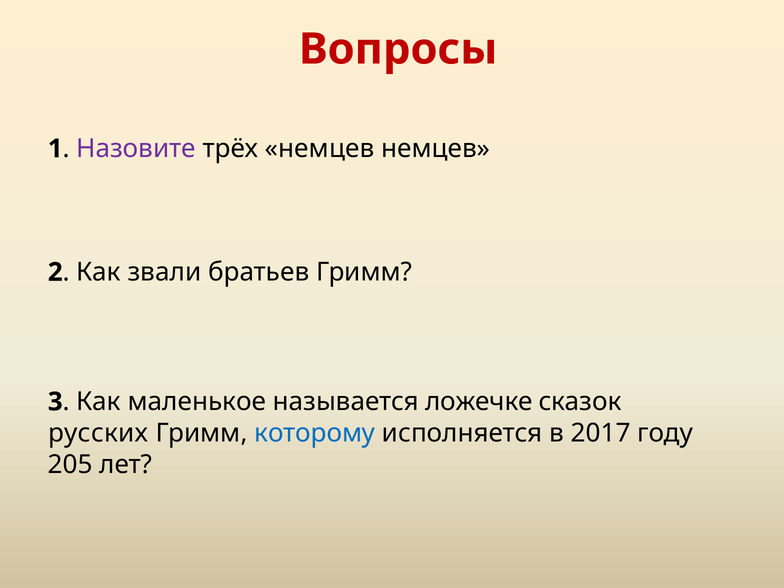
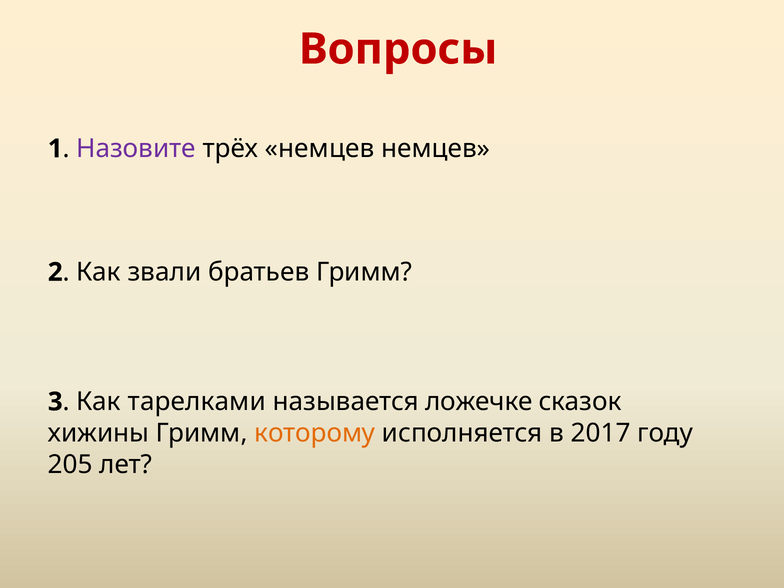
маленькое: маленькое -> тарелками (197, 402)
русских: русских -> хижины (98, 433)
которому colour: blue -> orange (315, 433)
